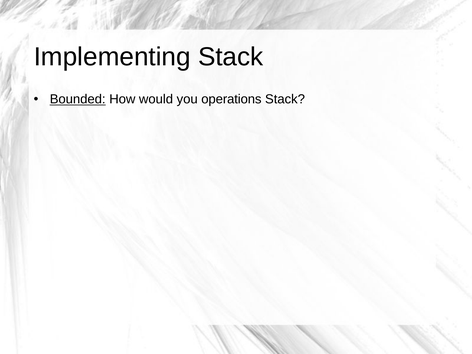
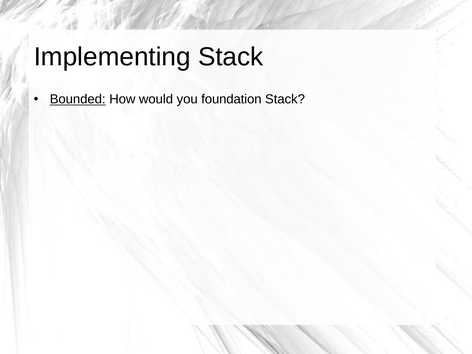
operations: operations -> foundation (231, 99)
